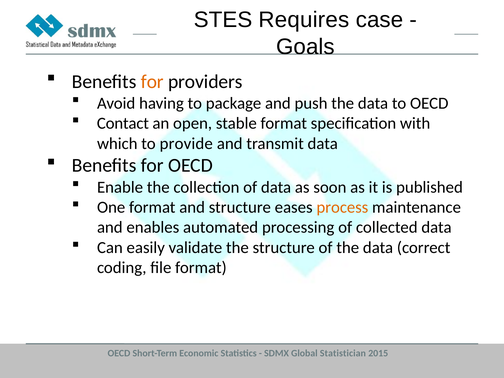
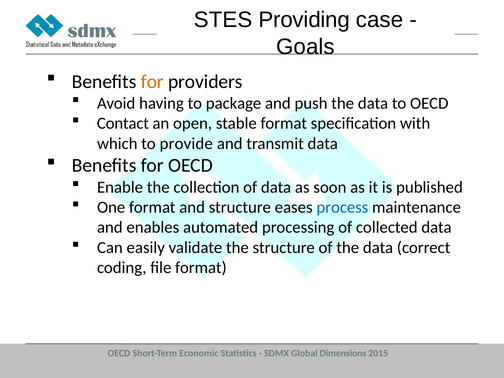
Requires: Requires -> Providing (304, 20)
process colour: orange -> blue (342, 207)
Statistician: Statistician -> Dimensions (343, 353)
